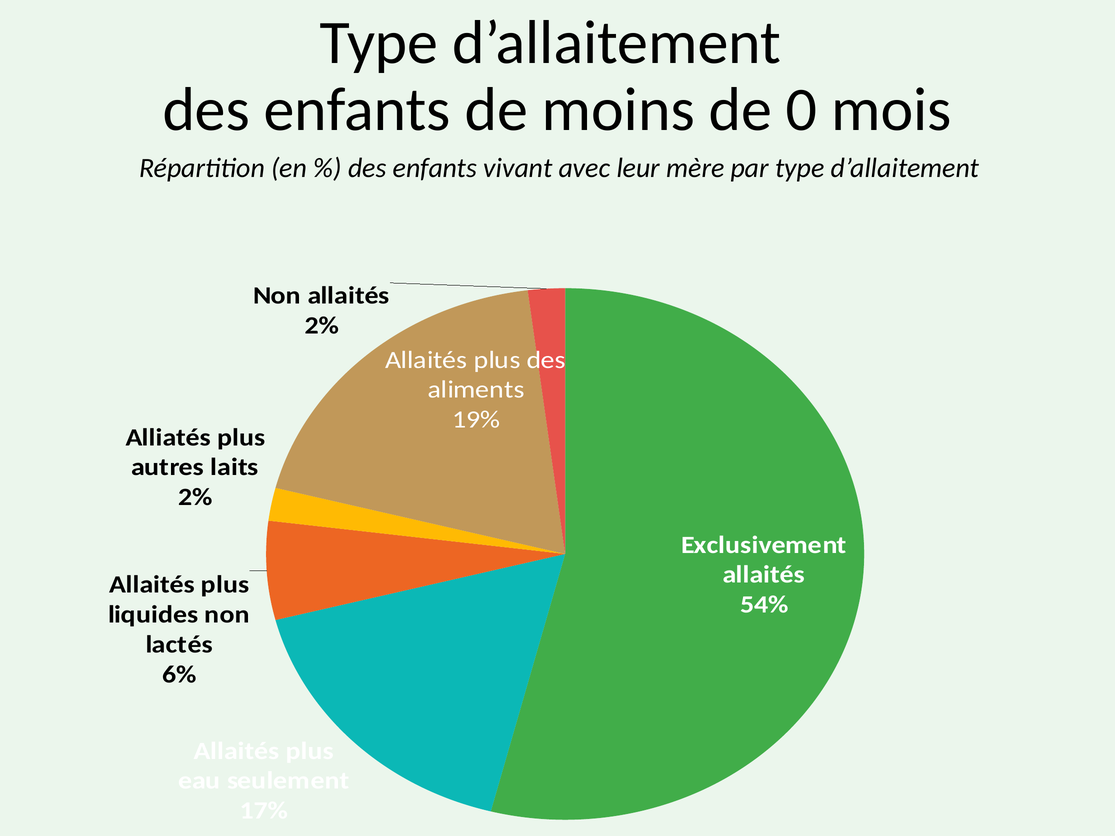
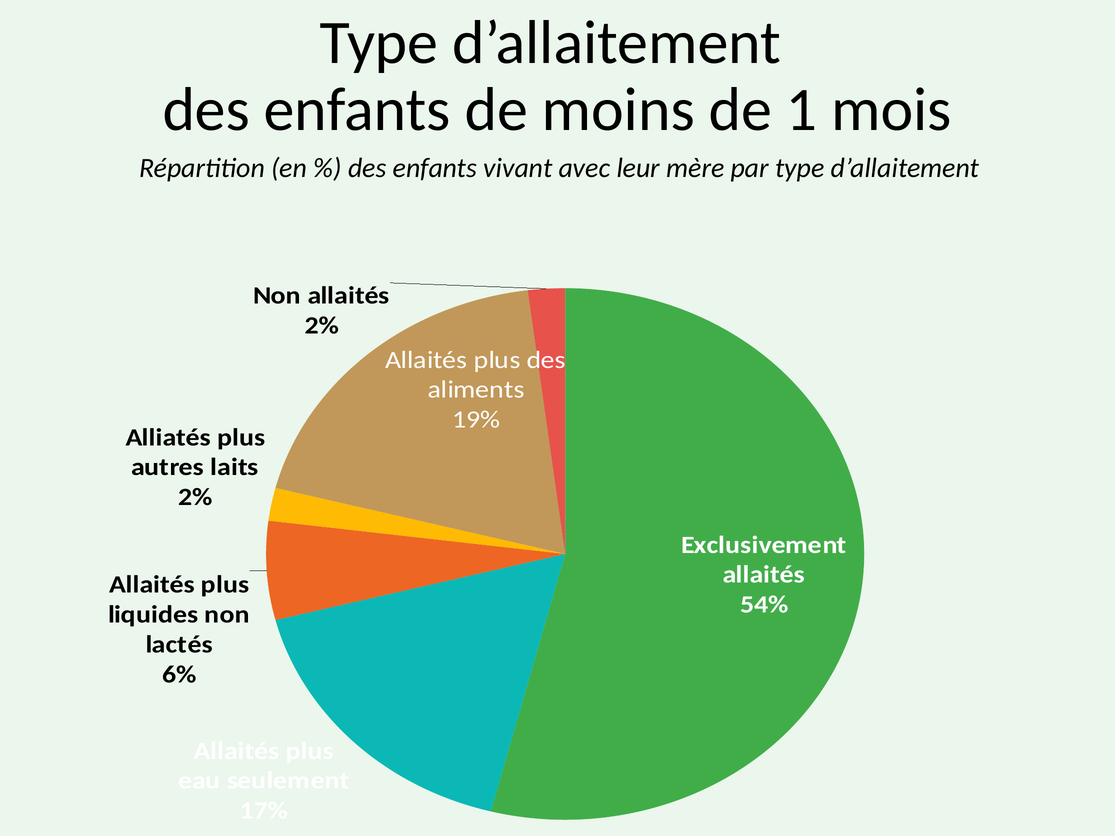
0: 0 -> 1 (802, 110)
